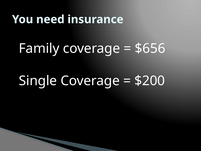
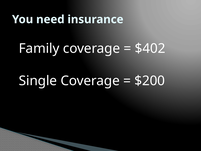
$656: $656 -> $402 (150, 48)
